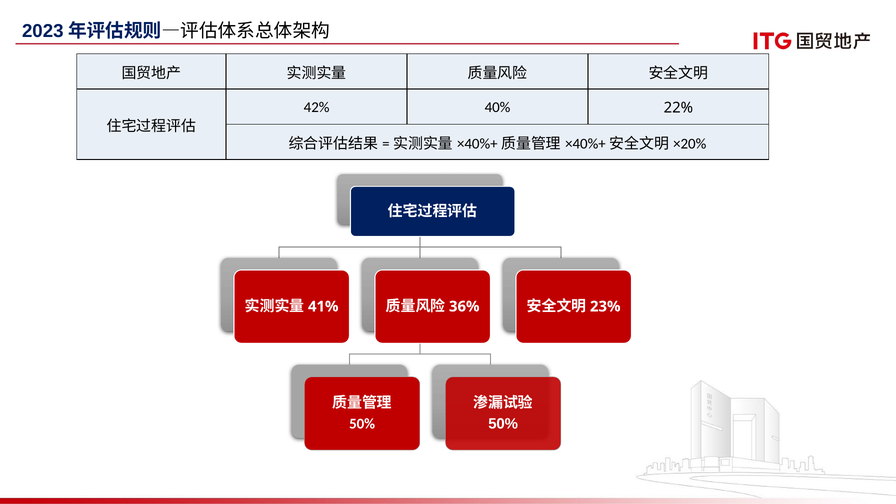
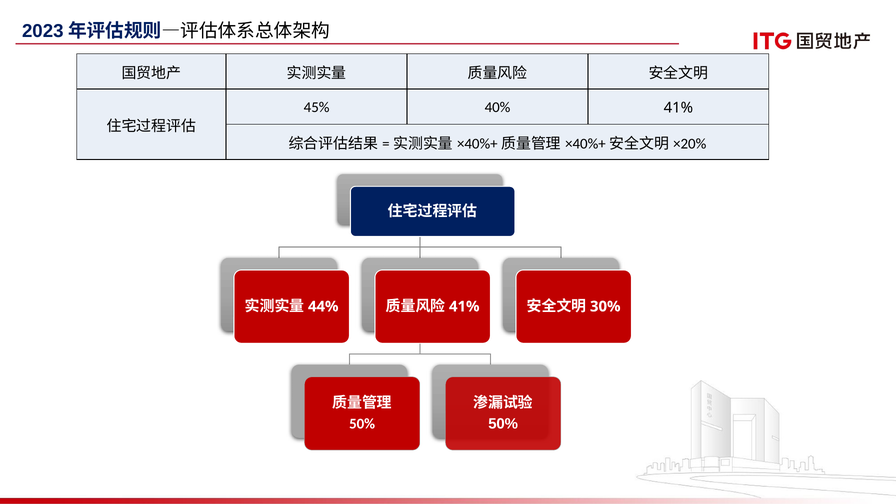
42%: 42% -> 45% (317, 107)
40% 22%: 22% -> 41% (678, 108)
41%: 41% -> 44% (323, 307)
36%: 36% -> 41% (464, 307)
23%: 23% -> 30% (605, 307)
